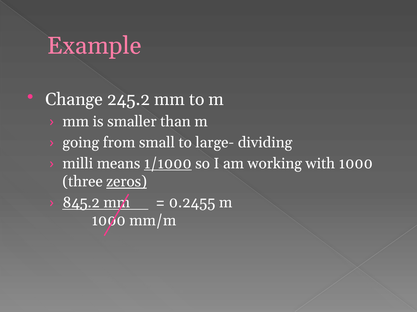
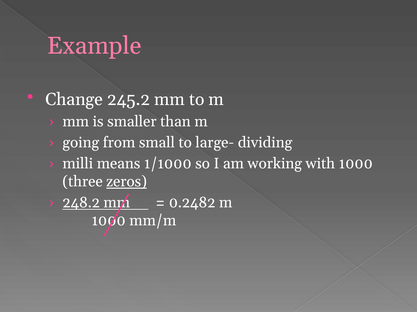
1/1000 underline: present -> none (168, 164)
845.2: 845.2 -> 248.2 (81, 203)
0.2455: 0.2455 -> 0.2482 (192, 203)
